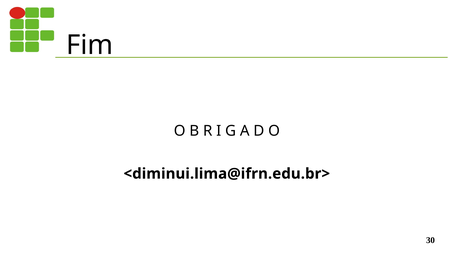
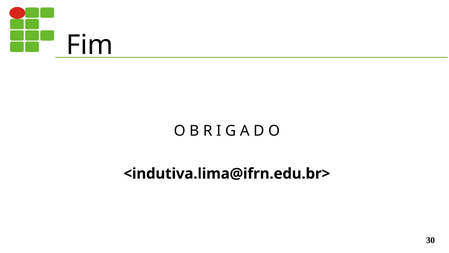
<diminui.lima@ifrn.edu.br>: <diminui.lima@ifrn.edu.br> -> <indutiva.lima@ifrn.edu.br> (227, 173)
